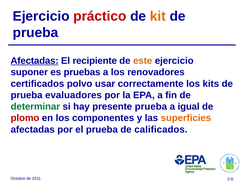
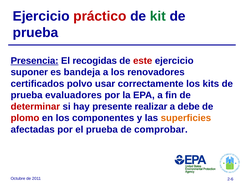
kit colour: orange -> green (158, 16)
Afectadas: Afectadas -> Presencia (35, 61)
recipiente: recipiente -> recogidas (95, 61)
este colour: orange -> red (143, 61)
pruebas: pruebas -> bandeja (82, 72)
determinar colour: green -> red (35, 107)
presente prueba: prueba -> realizar (151, 107)
igual: igual -> debe (189, 107)
calificados: calificados -> comprobar (161, 130)
